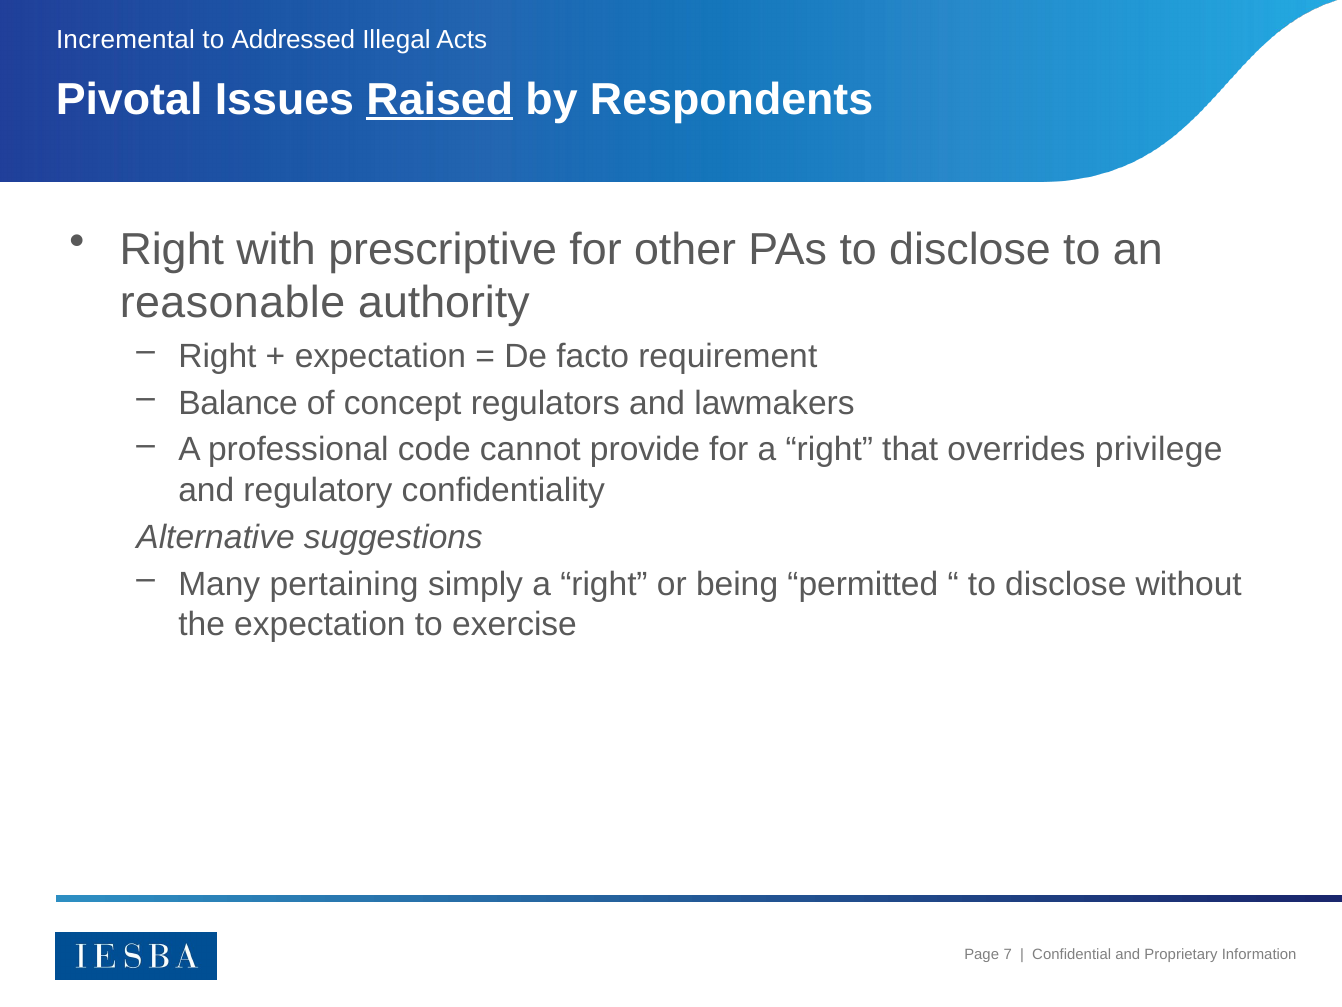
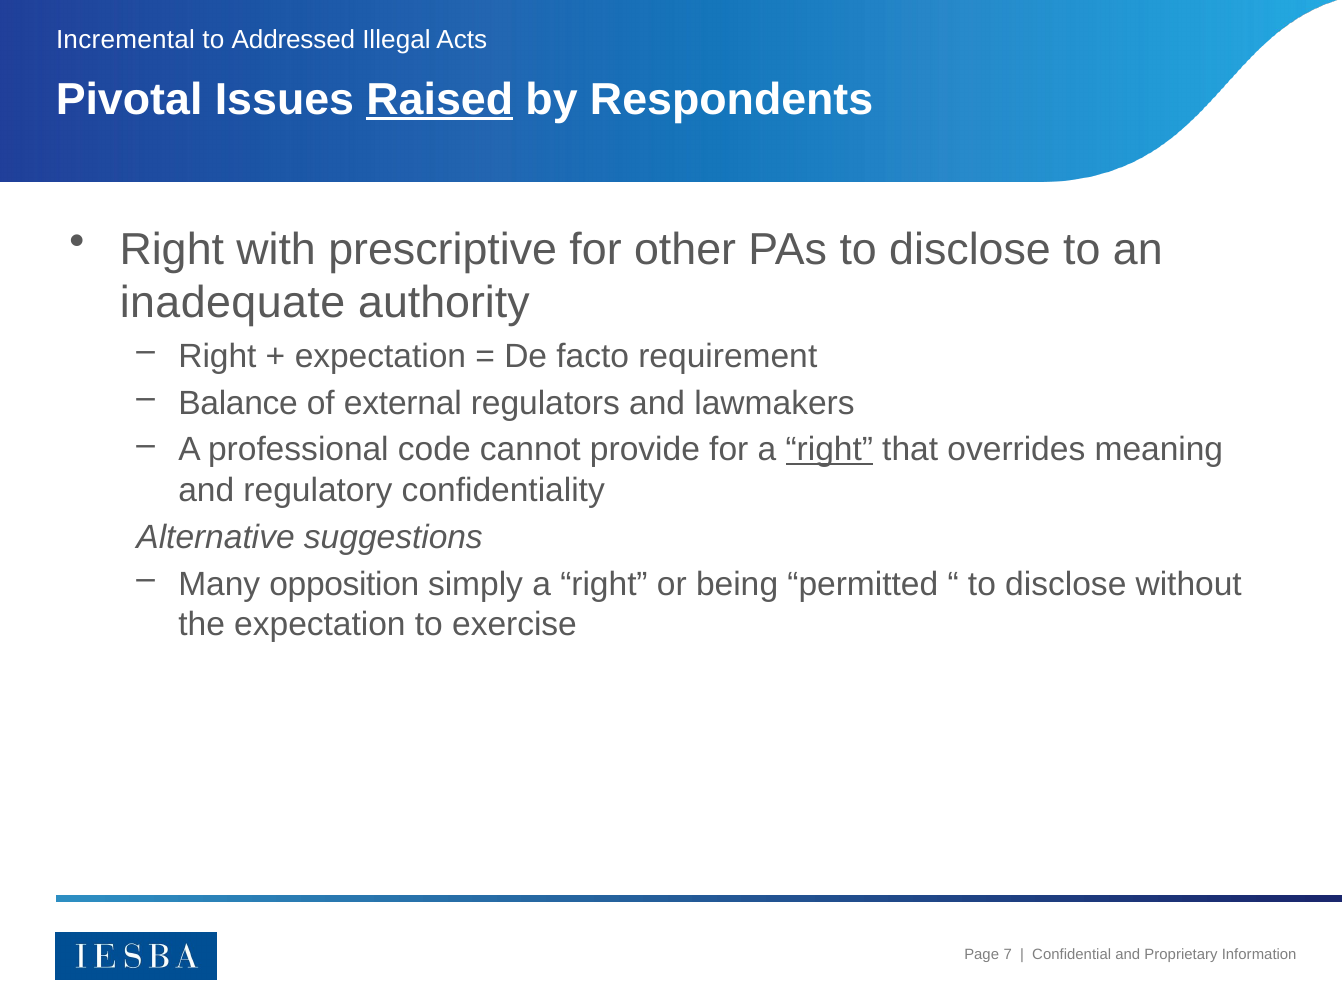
reasonable: reasonable -> inadequate (232, 303)
concept: concept -> external (403, 403)
right underline: none -> present (829, 450)
privilege: privilege -> meaning (1159, 450)
pertaining: pertaining -> opposition (344, 584)
